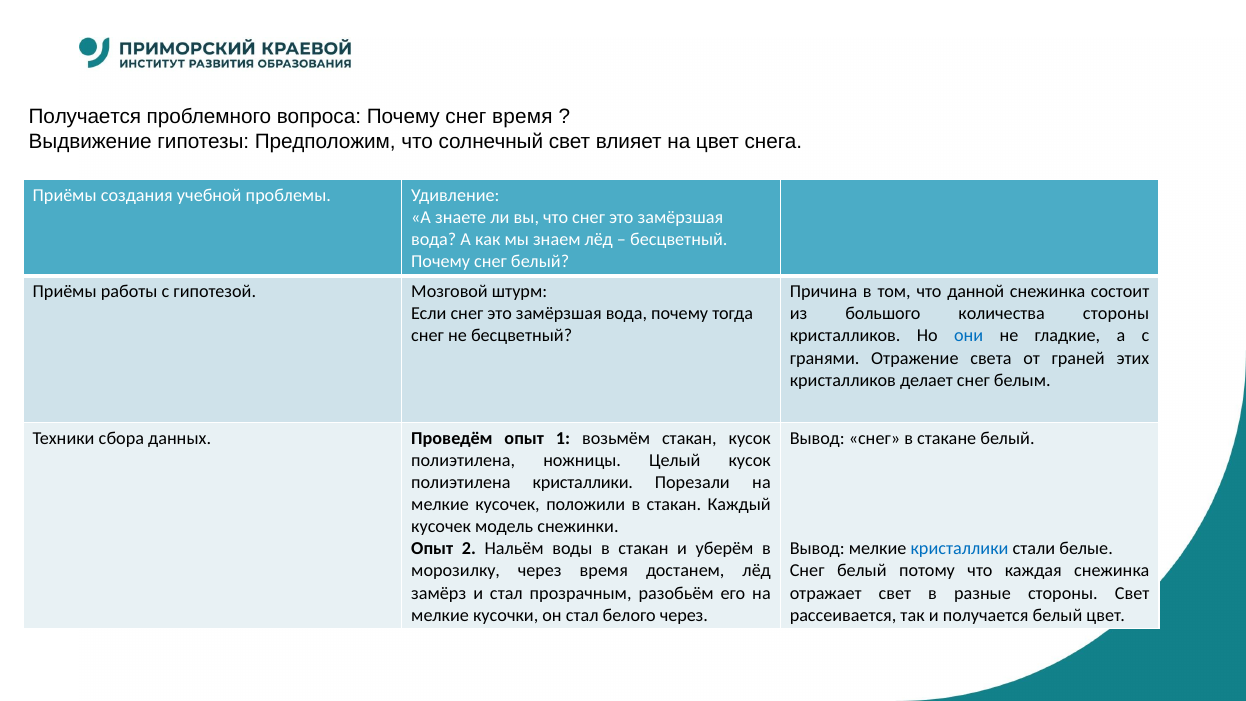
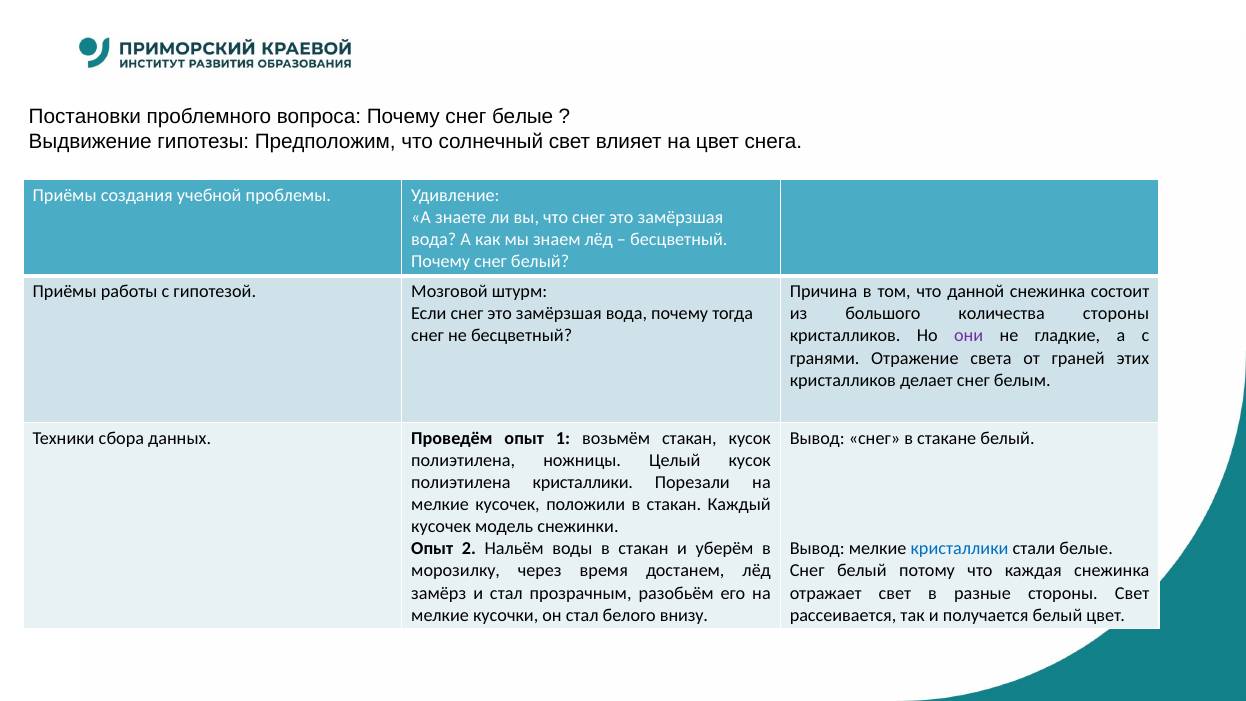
Получается: Получается -> Постановки (85, 117)
снег время: время -> белые (523, 117)
они colour: blue -> purple (969, 336)
белого через: через -> внизу (684, 615)
